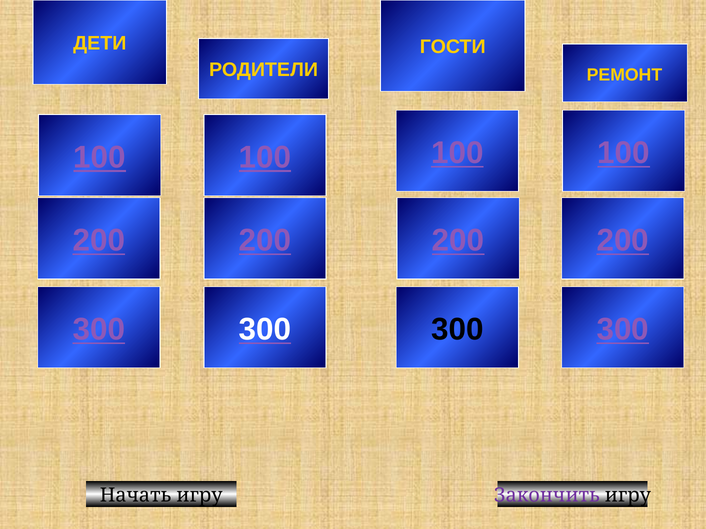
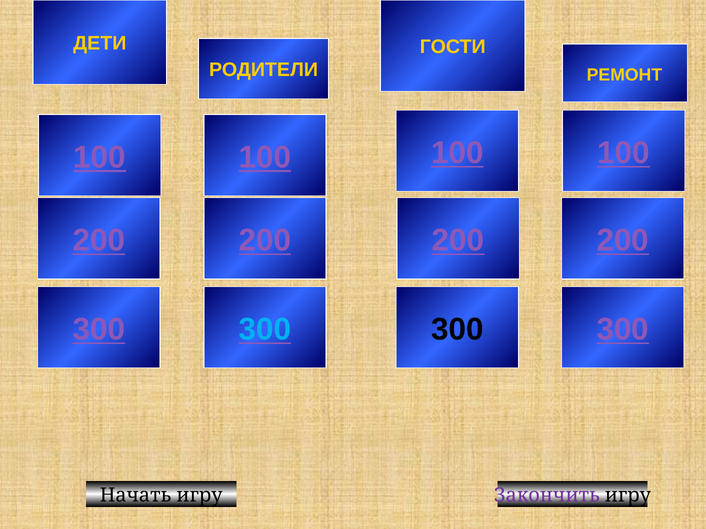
300 colour: white -> light blue (265, 330)
